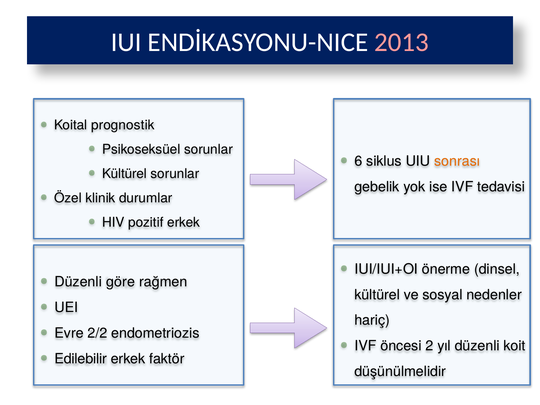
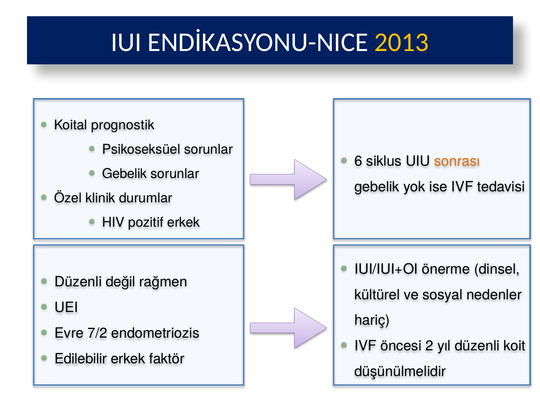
2013 colour: pink -> yellow (402, 42)
Kültürel: Kültürel -> Gebelik (125, 174)
göre: göre -> değil (121, 282)
2/2: 2/2 -> 7/2 (97, 333)
